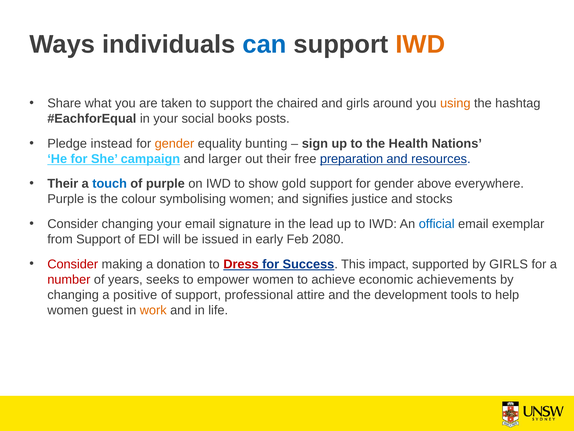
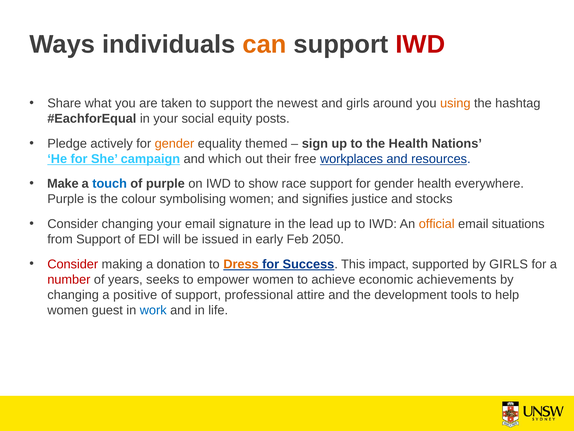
can colour: blue -> orange (265, 44)
IWD colour: orange -> red (420, 44)
chaired: chaired -> newest (297, 103)
books: books -> equity (235, 119)
instead: instead -> actively (112, 143)
bunting: bunting -> themed (266, 143)
larger: larger -> which (225, 159)
preparation: preparation -> workplaces (352, 159)
Their: Their -> Make (63, 184)
gold: gold -> race (294, 184)
gender above: above -> health (434, 184)
official colour: blue -> orange (437, 224)
exemplar: exemplar -> situations (518, 224)
2080: 2080 -> 2050 (328, 239)
Dress colour: red -> orange (241, 264)
work colour: orange -> blue (153, 310)
